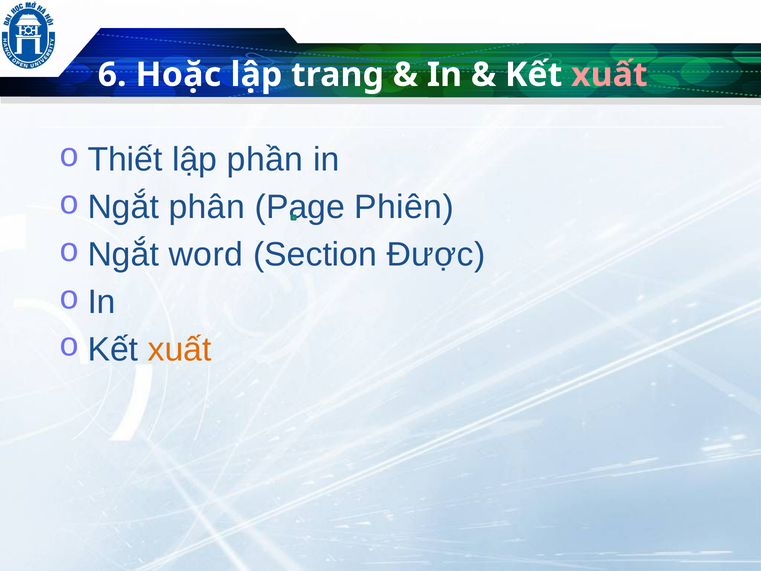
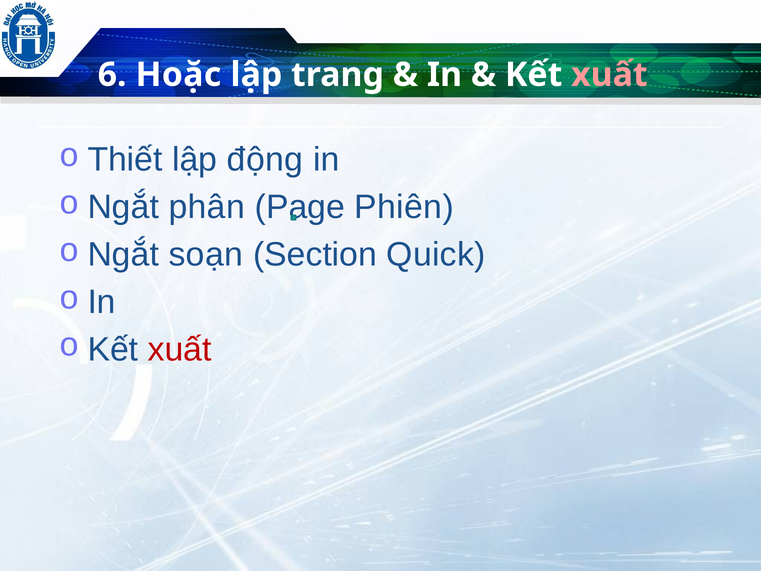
phần: phần -> động (265, 160)
word: word -> soạn (206, 254)
Được: Được -> Quick (436, 254)
xuất colour: orange -> red (180, 349)
